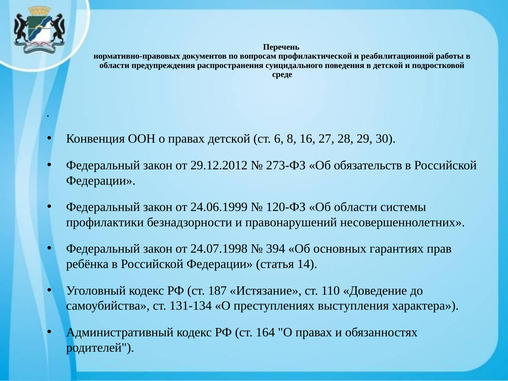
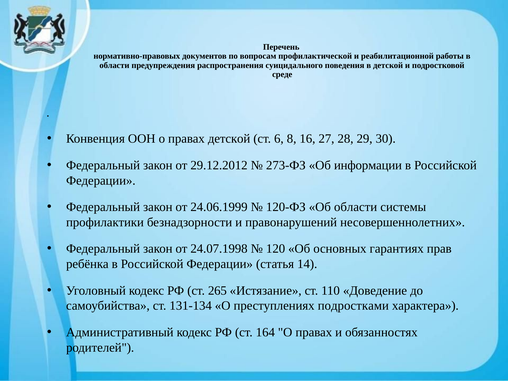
обязательств: обязательств -> информации (368, 165)
394: 394 -> 120 (276, 249)
187: 187 -> 265 (217, 291)
выступления: выступления -> подростками (353, 306)
